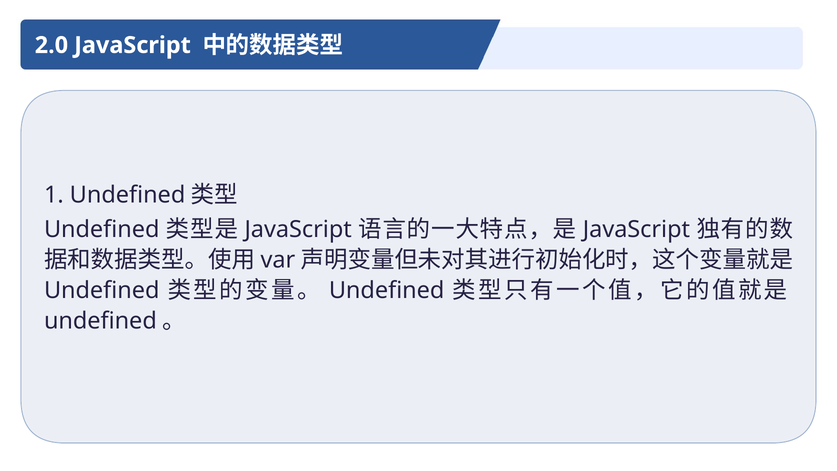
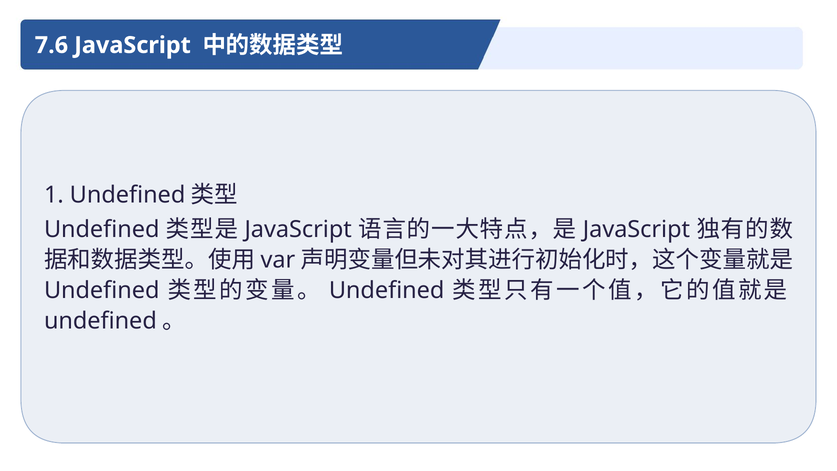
2.0: 2.0 -> 7.6 (51, 45)
